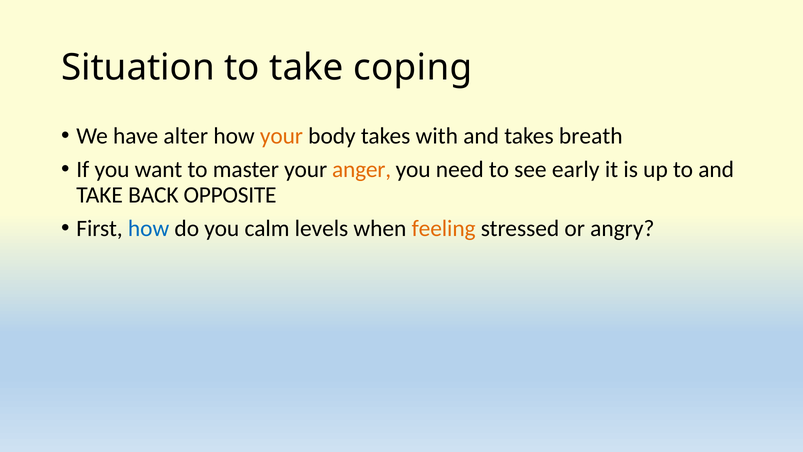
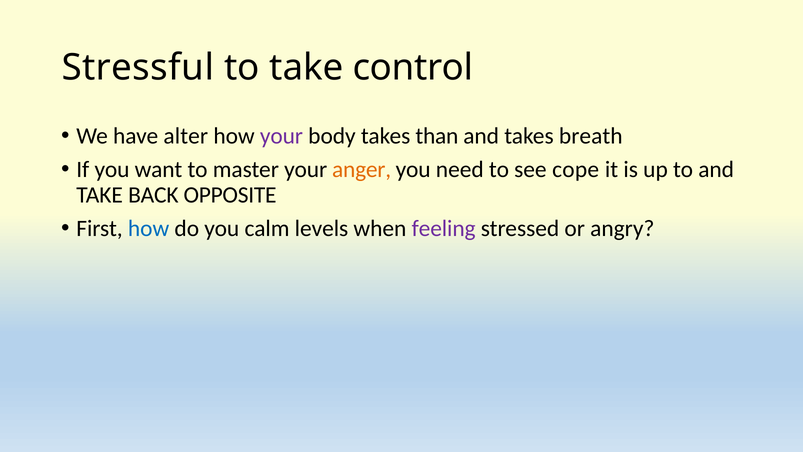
Situation: Situation -> Stressful (138, 67)
coping: coping -> control (413, 67)
your colour: orange -> purple (281, 136)
with: with -> than (437, 136)
early: early -> cope (576, 169)
feeling colour: orange -> purple (444, 228)
